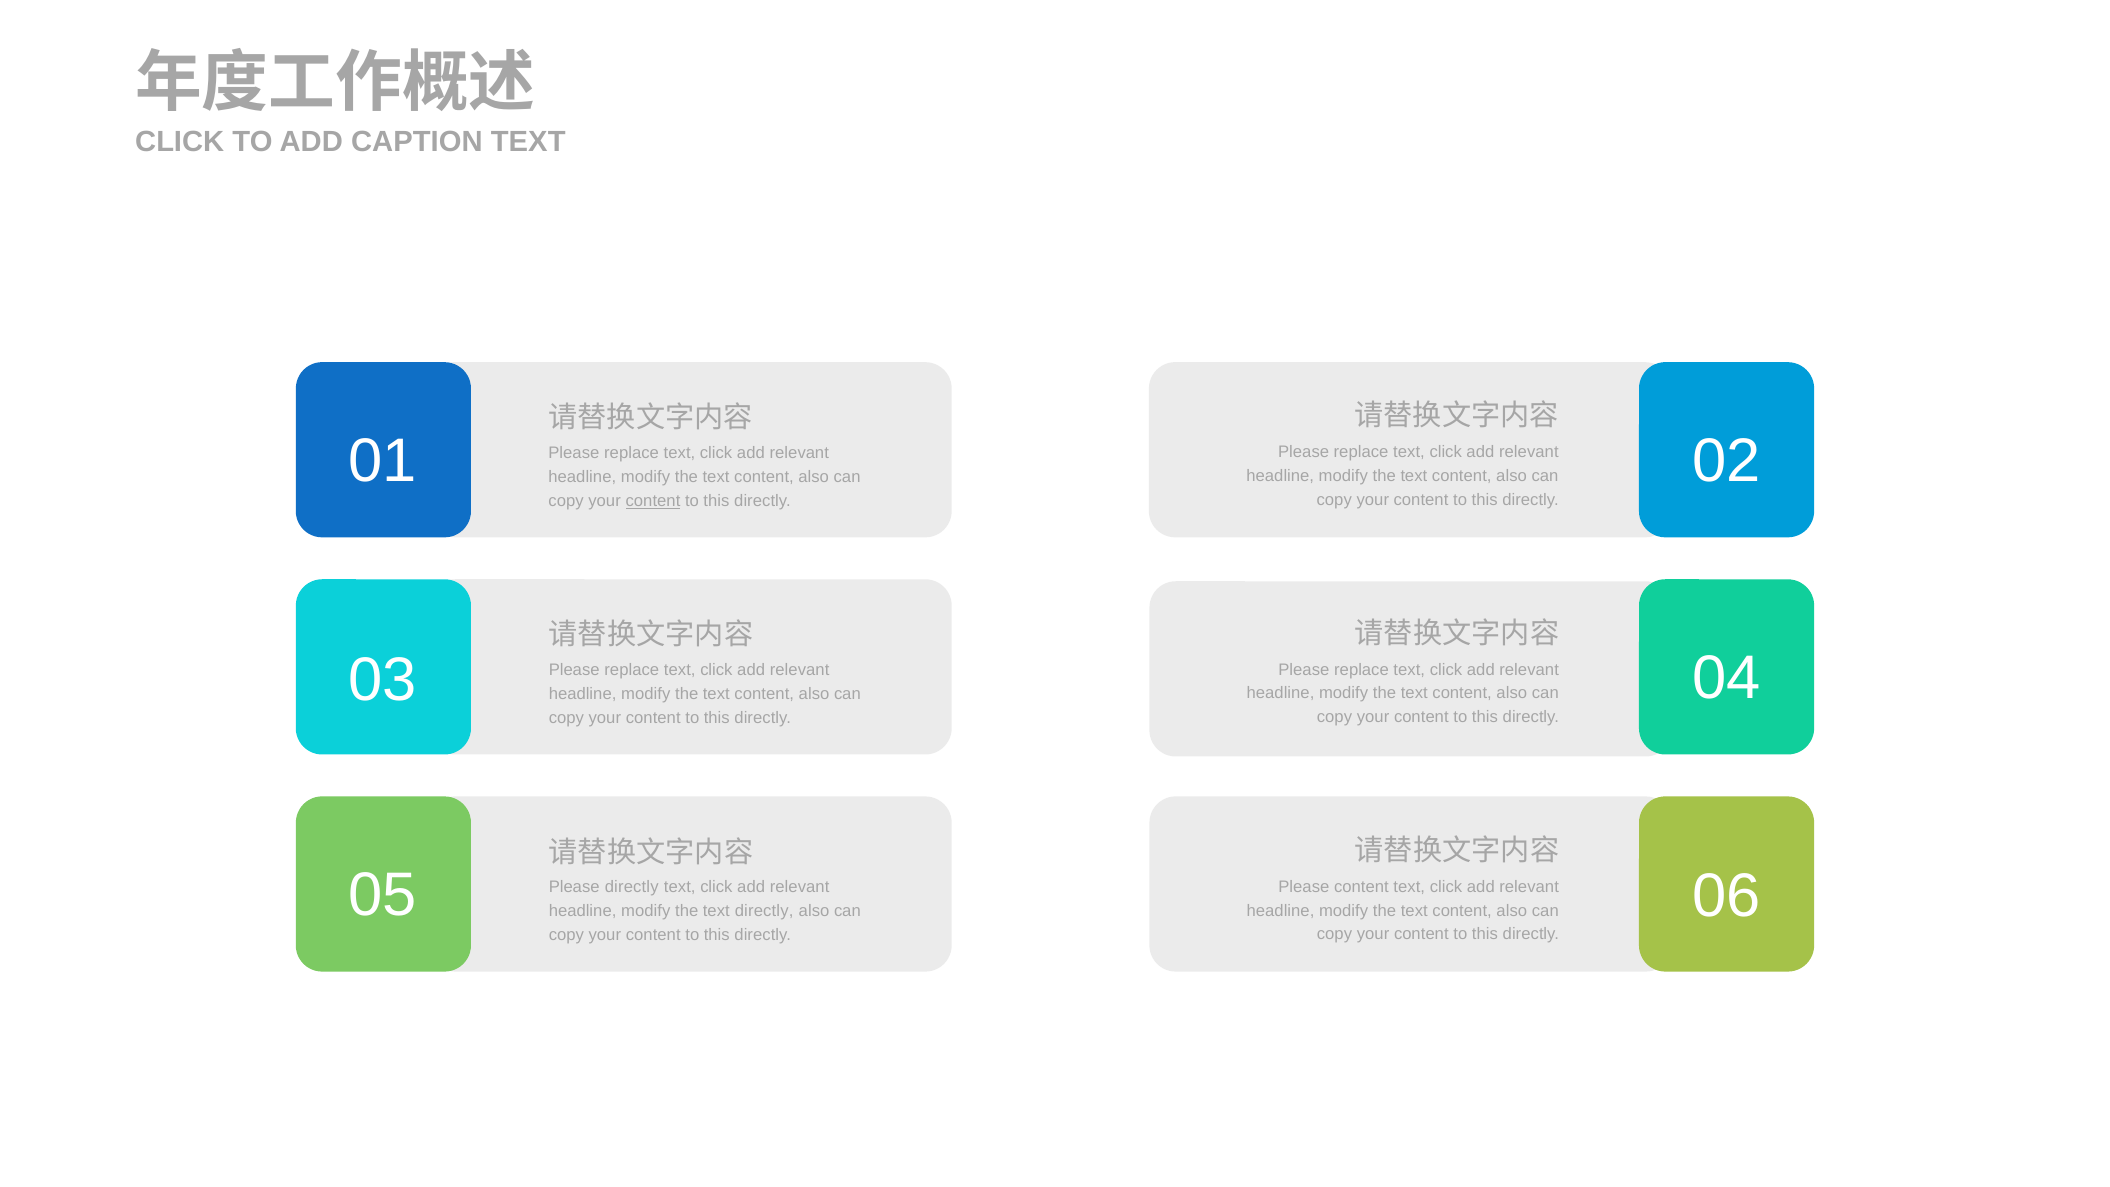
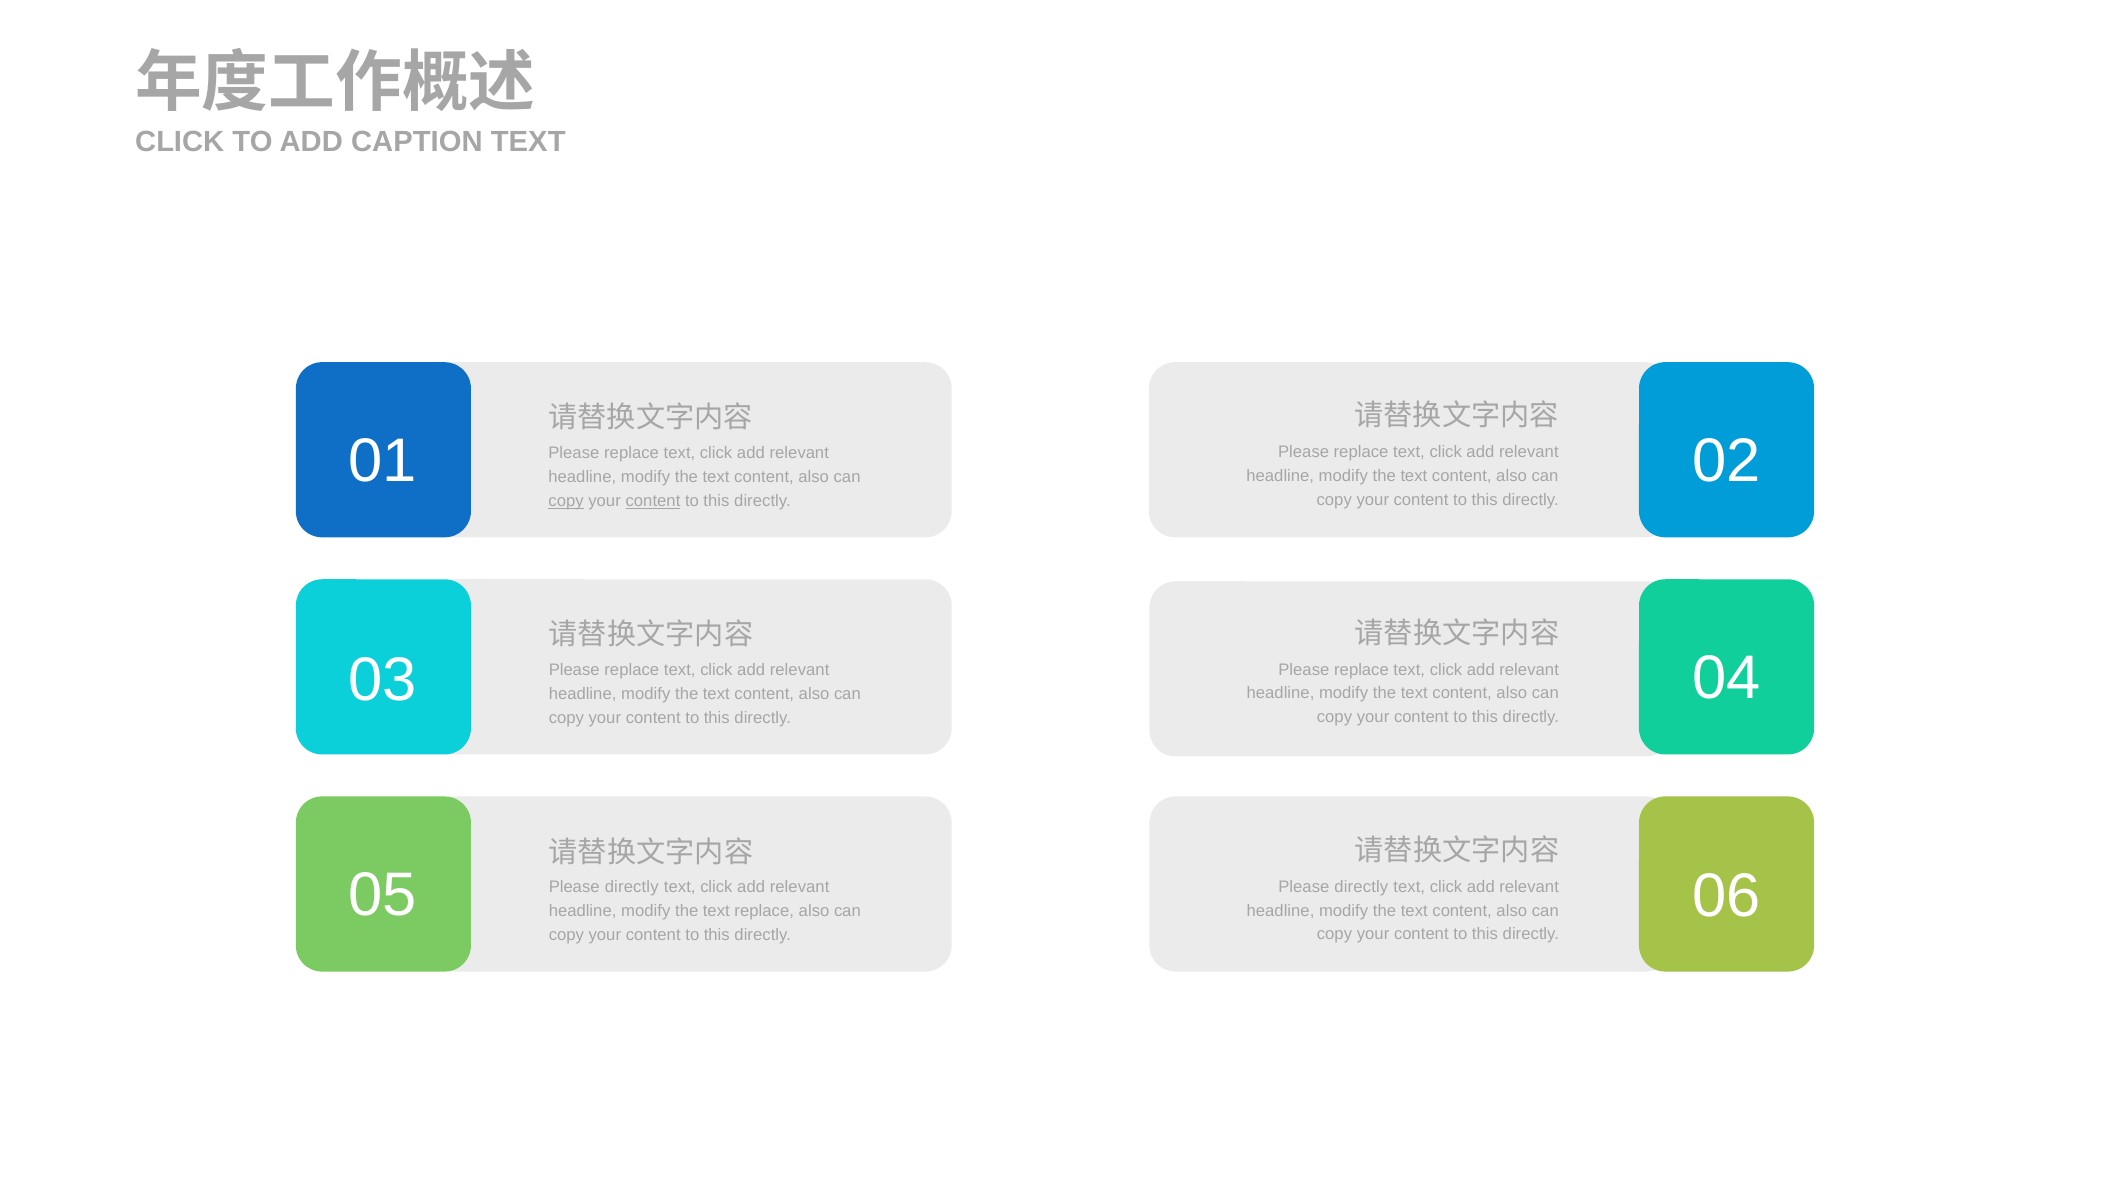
copy underline: none -> present (566, 501)
content: content -> directly (1361, 886)
text directly: directly -> replace (764, 911)
